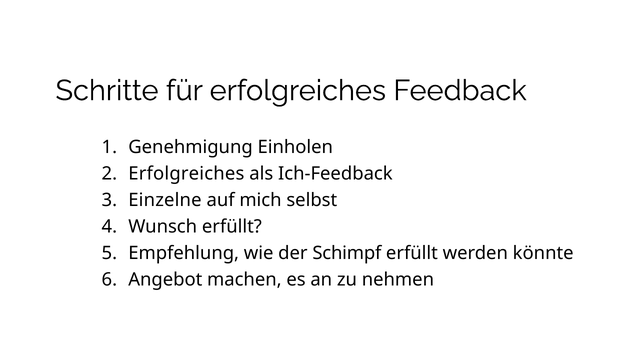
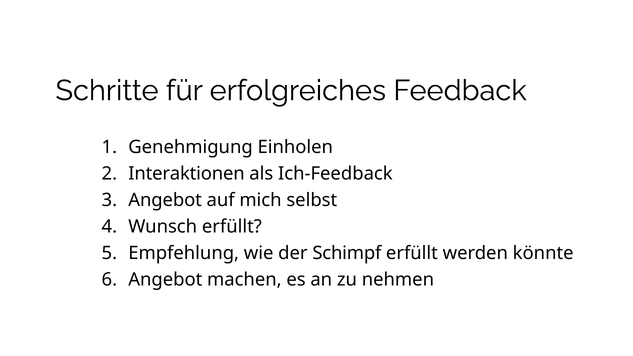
Erfolgreiches: Erfolgreiches -> Interaktionen (187, 174)
Einzelne: Einzelne -> Angebot (165, 200)
